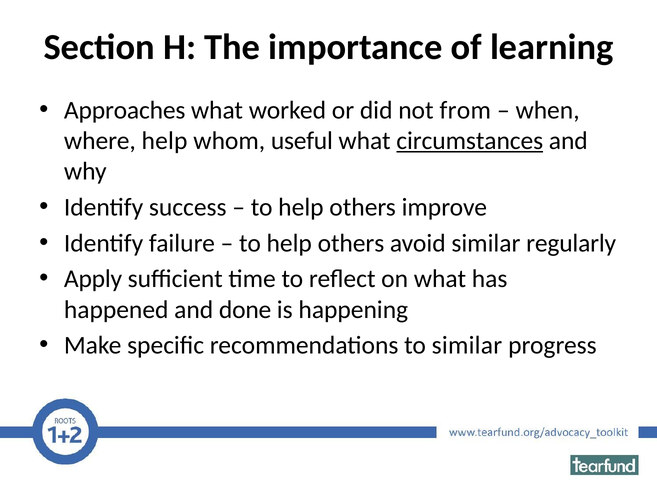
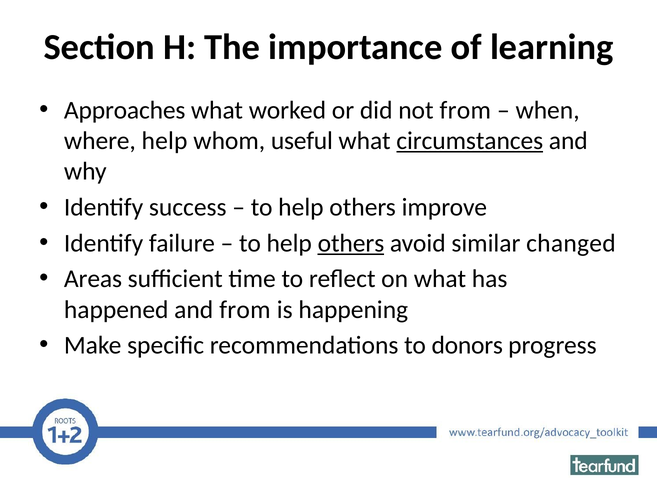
others underline: none -> present (351, 243)
regularly: regularly -> changed (571, 243)
Apply: Apply -> Areas (93, 279)
and done: done -> from (245, 309)
to similar: similar -> donors (467, 345)
